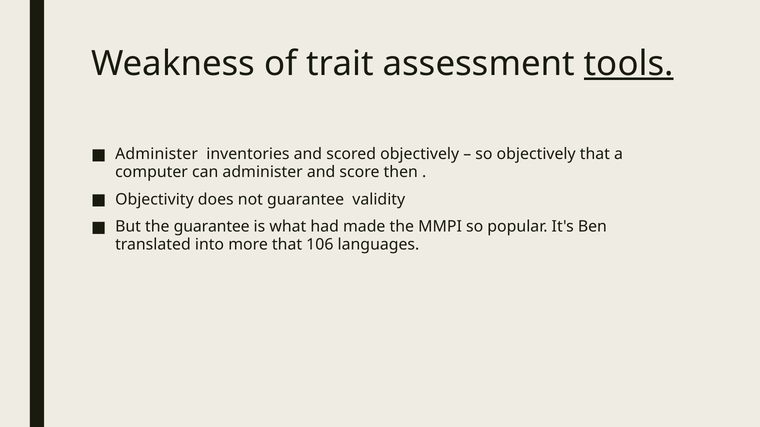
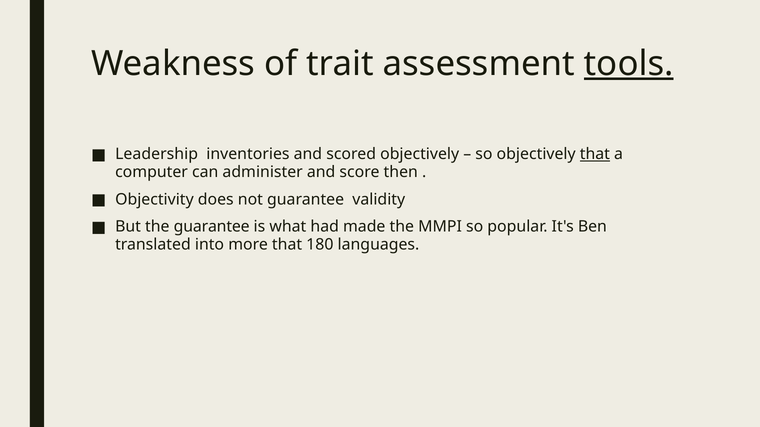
Administer: Administer -> Leadership (157, 154)
that underline: none -> present (595, 154)
106: 106 -> 180 (320, 245)
